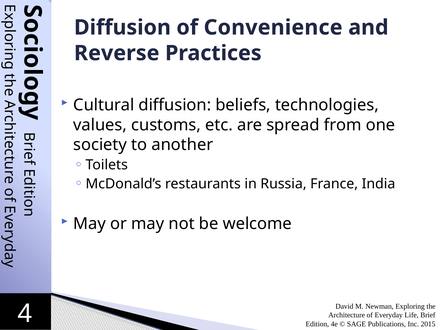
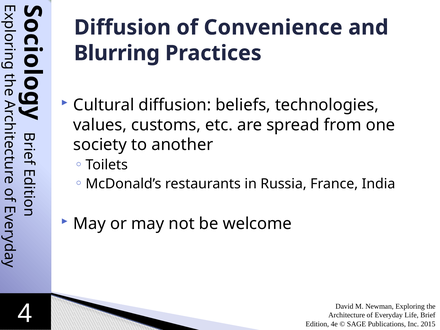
Reverse: Reverse -> Blurring (117, 53)
